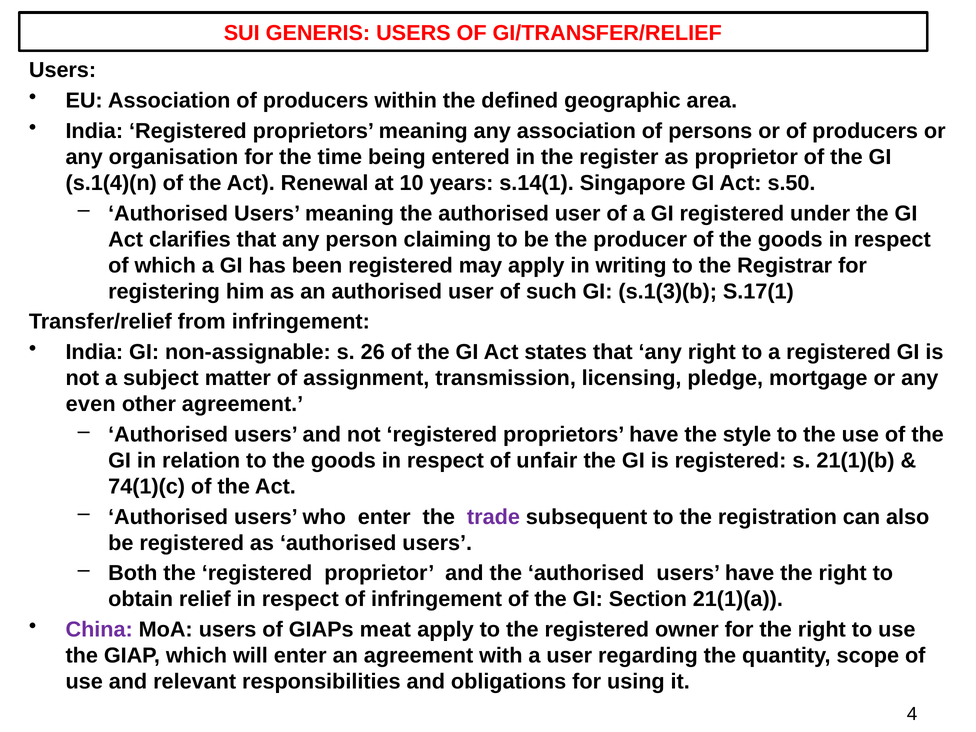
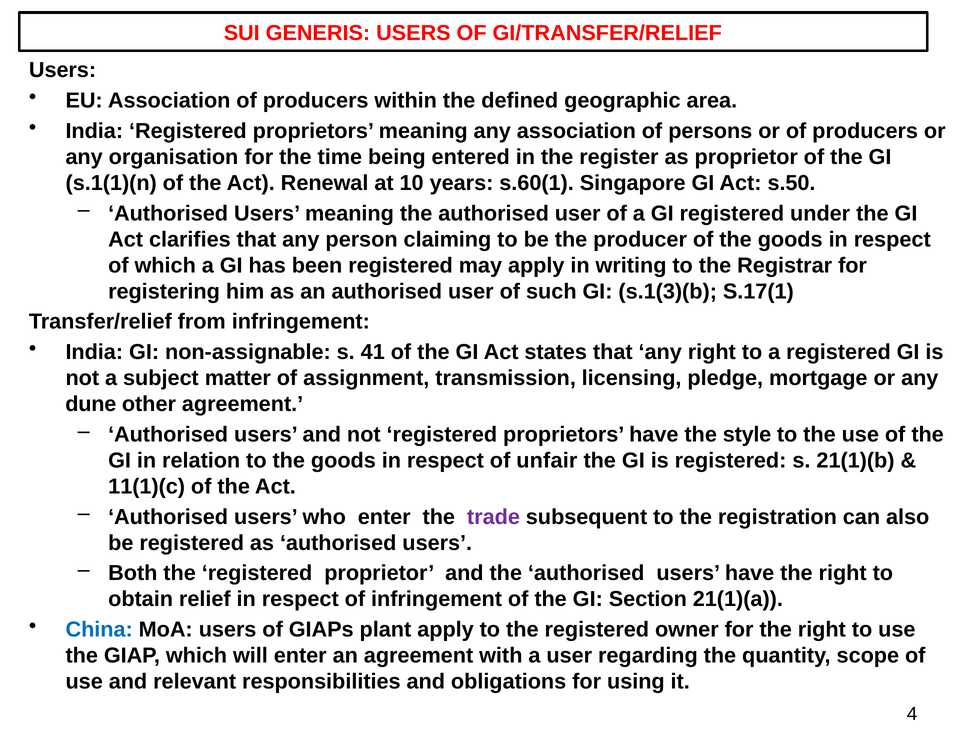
s.1(4)(n: s.1(4)(n -> s.1(1)(n (111, 183)
s.14(1: s.14(1 -> s.60(1 (537, 183)
26: 26 -> 41 (373, 352)
even: even -> dune (91, 404)
74(1)(c: 74(1)(c -> 11(1)(c (147, 487)
China colour: purple -> blue (99, 630)
meat: meat -> plant (385, 630)
